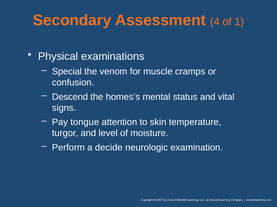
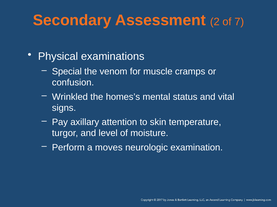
4: 4 -> 2 (215, 22)
1: 1 -> 7 (239, 22)
Descend: Descend -> Wrinkled (70, 97)
tongue: tongue -> axillary (85, 123)
decide: decide -> moves (109, 148)
